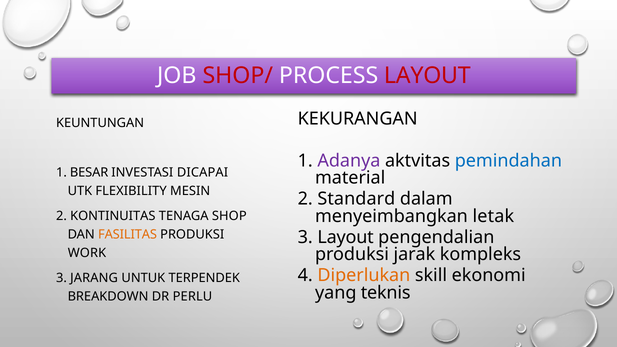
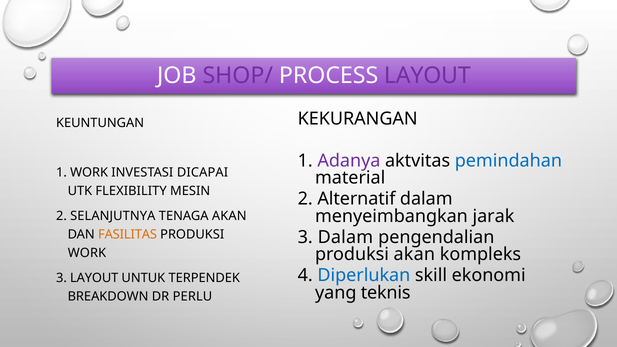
SHOP/ colour: red -> purple (238, 76)
LAYOUT colour: red -> purple (427, 76)
1 BESAR: BESAR -> WORK (89, 173)
Standard: Standard -> Alternatif (356, 199)
letak: letak -> jarak (493, 216)
KONTINUITAS: KONTINUITAS -> SELANJUTNYA (113, 216)
TENAGA SHOP: SHOP -> AKAN (229, 216)
3 Layout: Layout -> Dalam (345, 237)
produksi jarak: jarak -> akan (414, 254)
Diperlukan colour: orange -> blue (364, 275)
3 JARANG: JARANG -> LAYOUT (94, 278)
